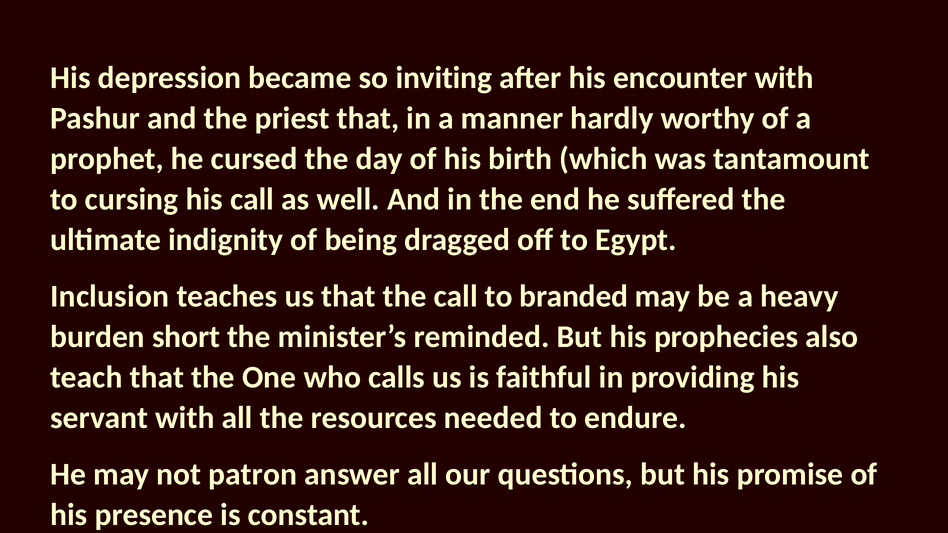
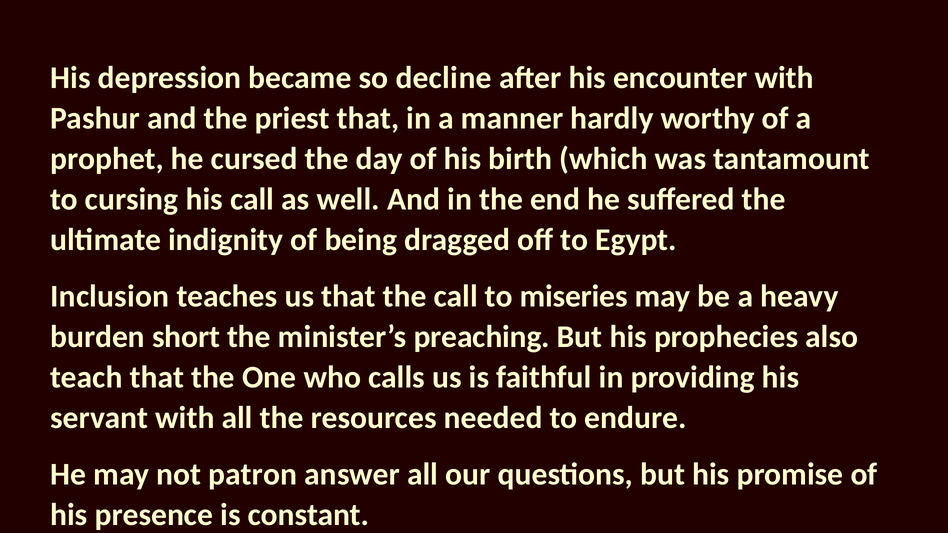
inviting: inviting -> decline (444, 78)
branded: branded -> miseries (574, 296)
reminded: reminded -> preaching (482, 337)
